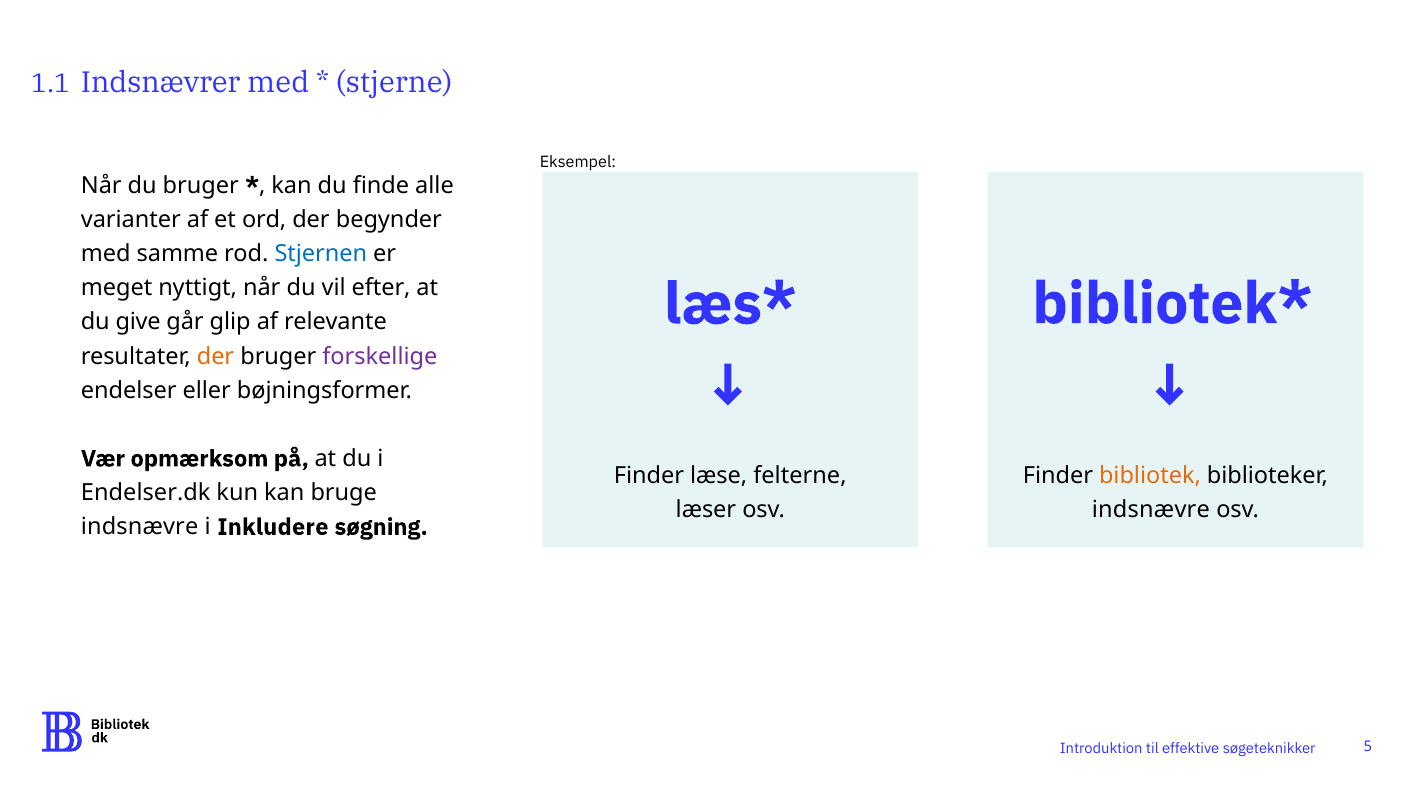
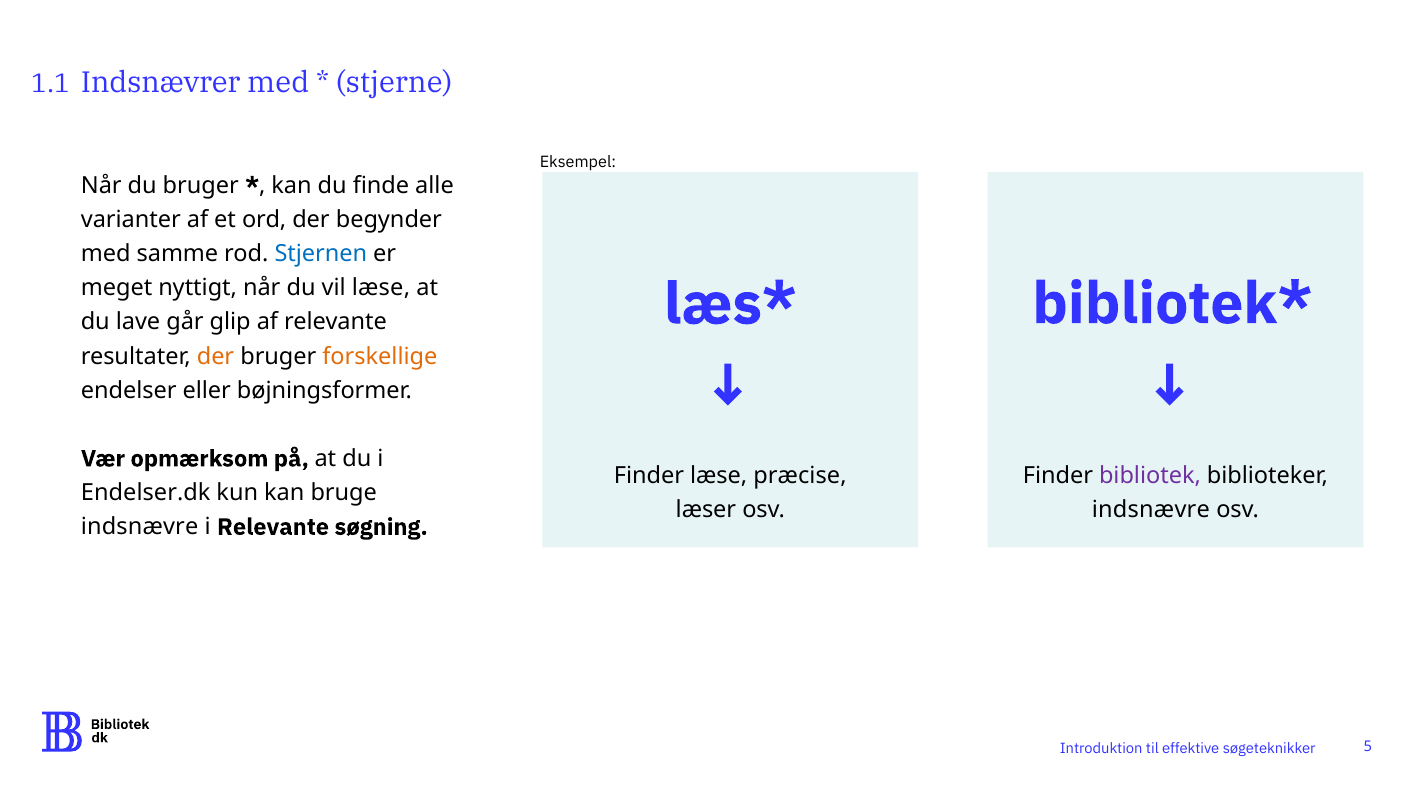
vil efter: efter -> læse (381, 288)
give: give -> lave (138, 322)
forskellige colour: purple -> orange (380, 356)
felterne: felterne -> præcise (800, 476)
bibliotek colour: orange -> purple (1150, 476)
i Inkludere: Inkludere -> Relevante (273, 527)
